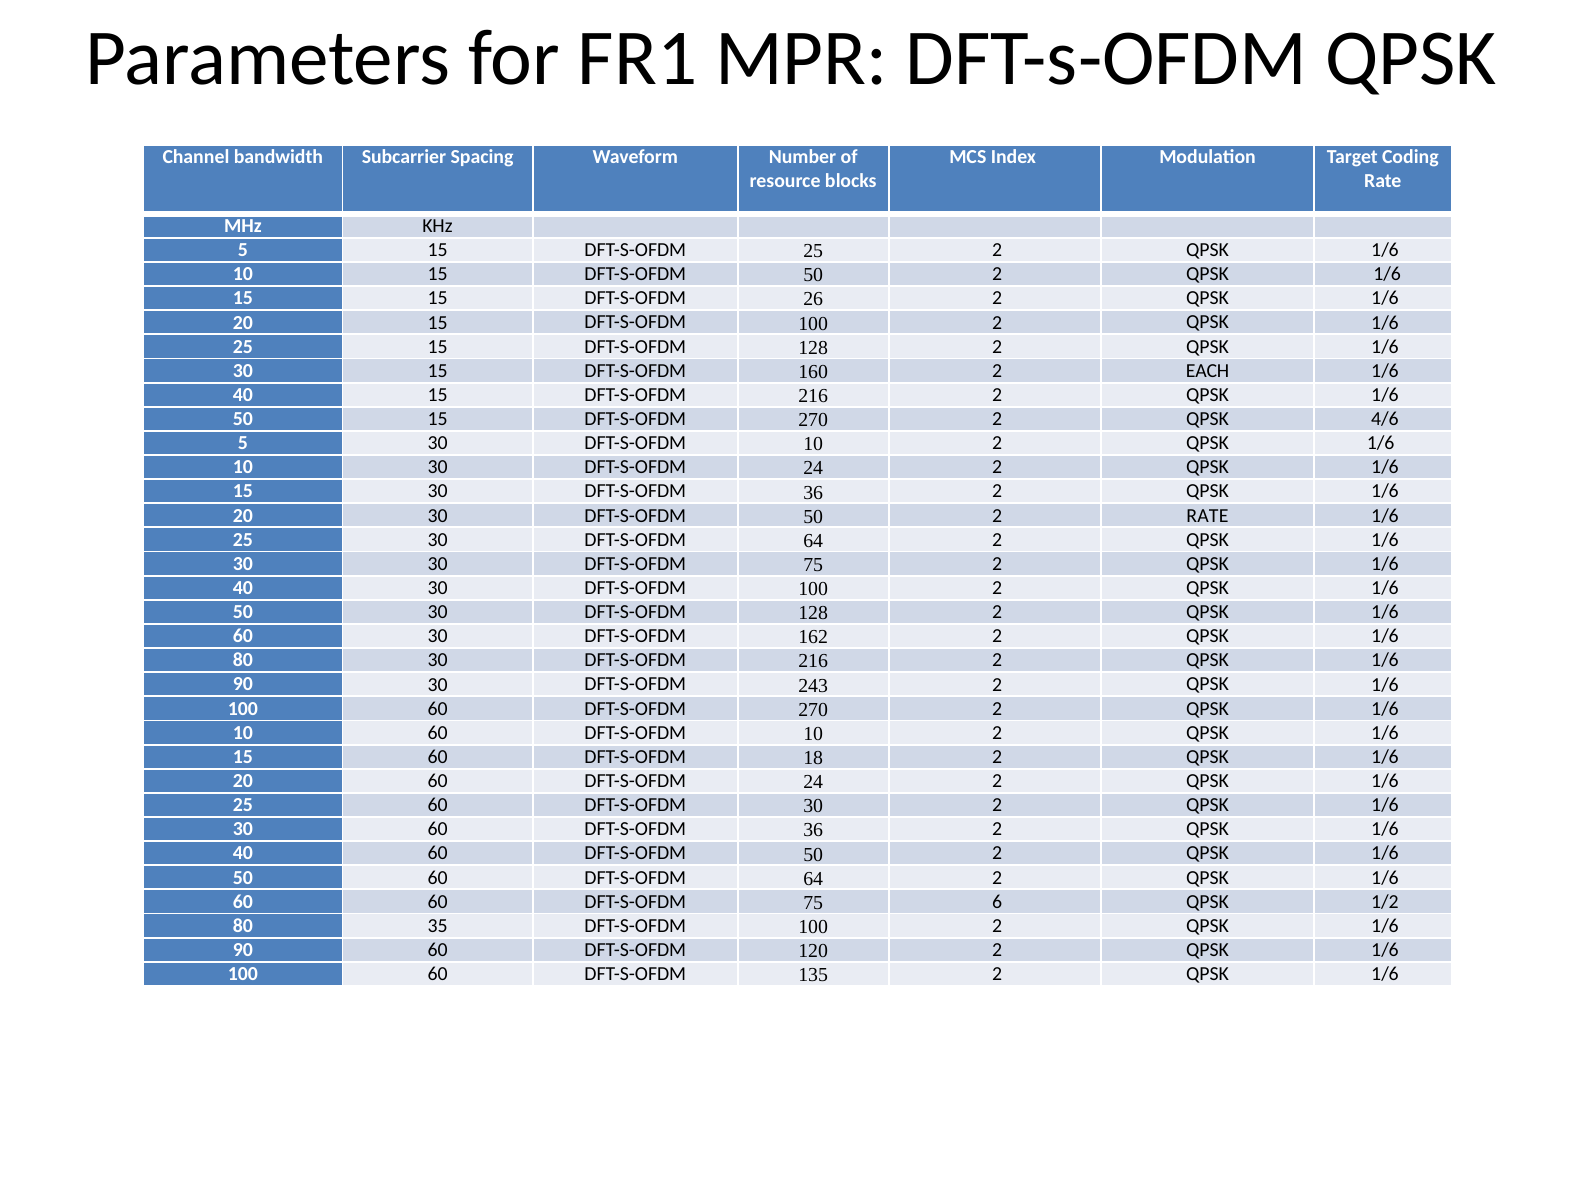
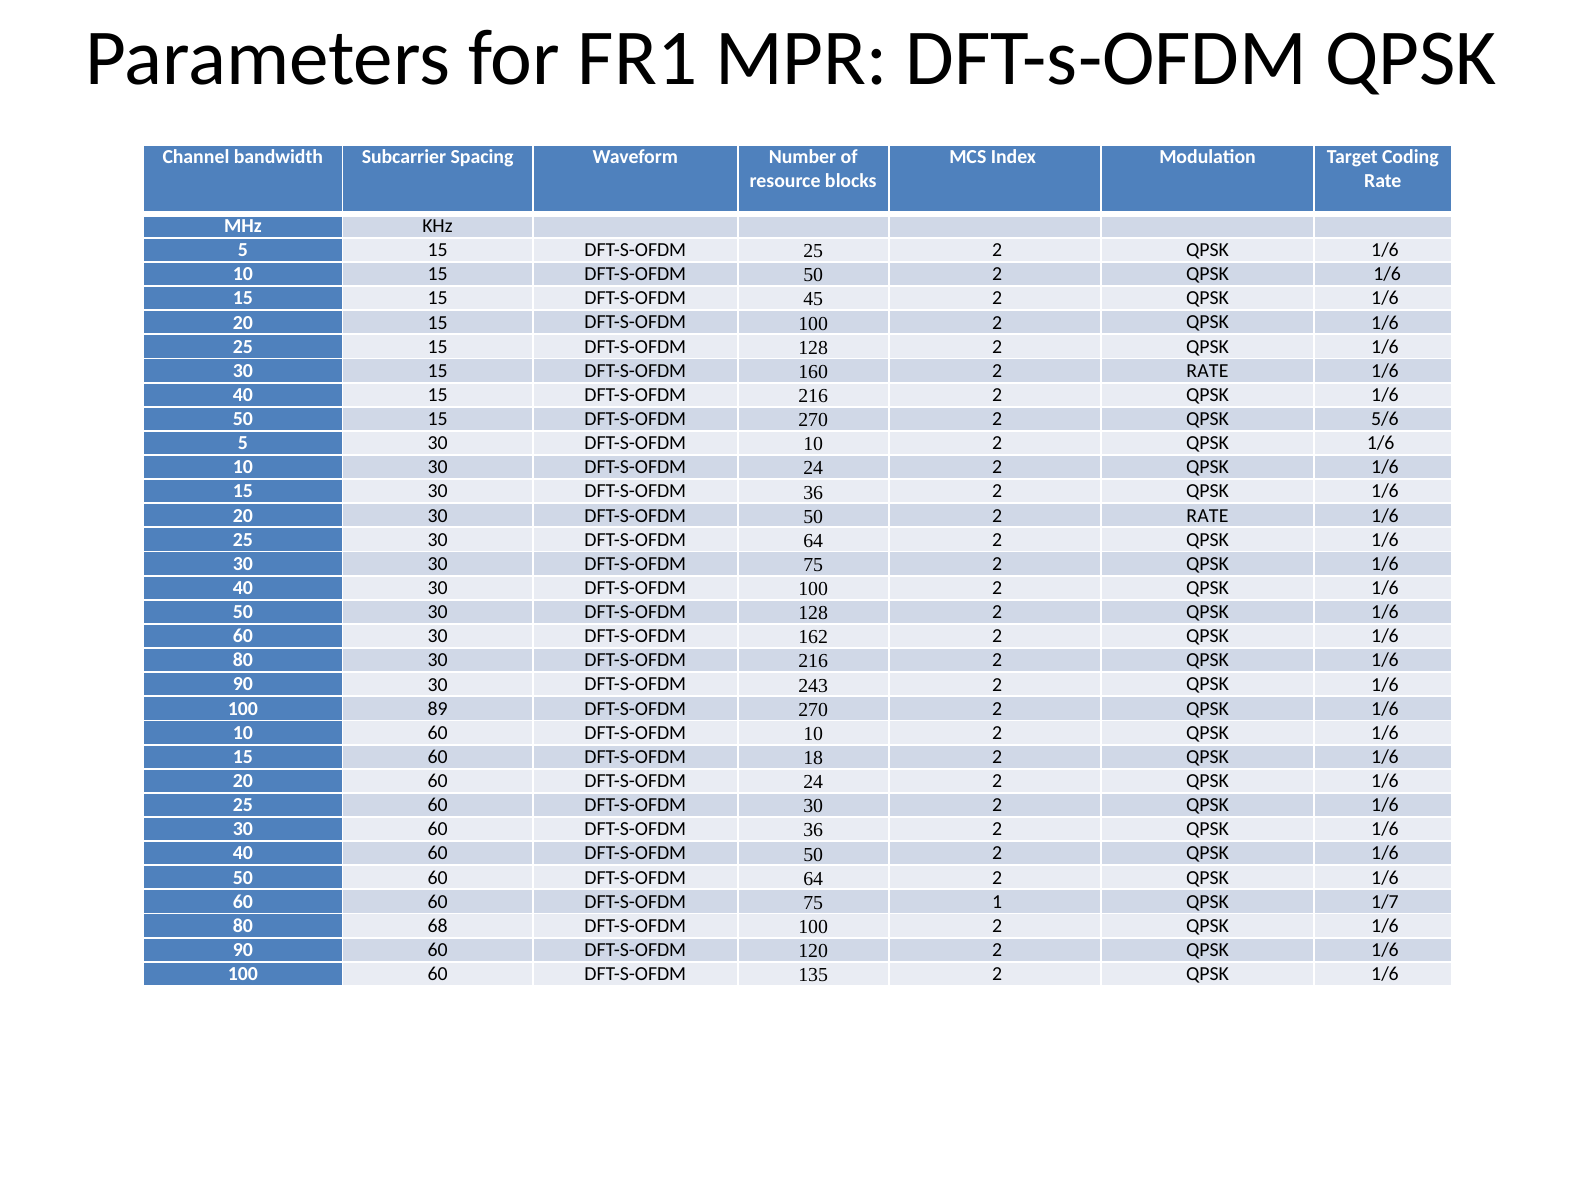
26: 26 -> 45 (813, 299)
160 2 EACH: EACH -> RATE (1207, 370)
4/6: 4/6 -> 5/6 (1385, 419)
60: 60 -> 89 (438, 708)
6: 6 -> 1 (997, 901)
1/2: 1/2 -> 1/7 (1385, 901)
35: 35 -> 68 (438, 925)
